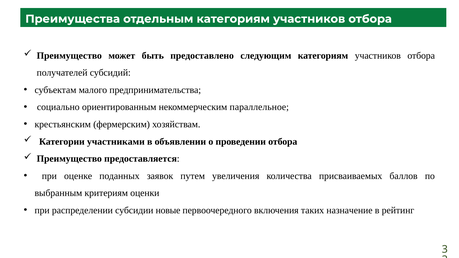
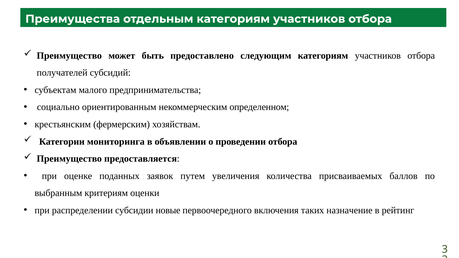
параллельное: параллельное -> определенном (259, 107)
участниками: участниками -> мониторинга (116, 142)
